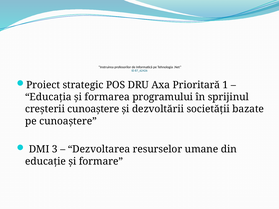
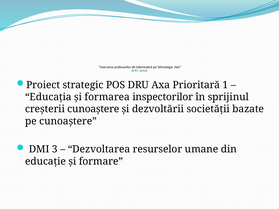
programului: programului -> inspectorilor (163, 97)
